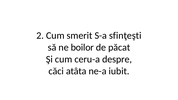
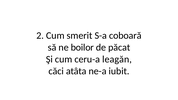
sfinţeşti: sfinţeşti -> coboară (125, 36)
despre: despre -> leagăn (117, 59)
